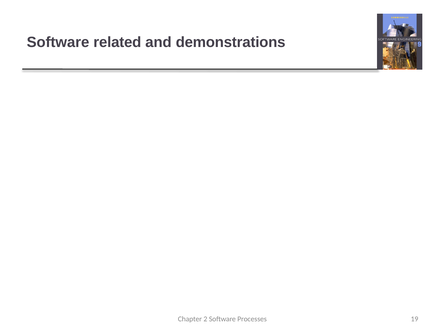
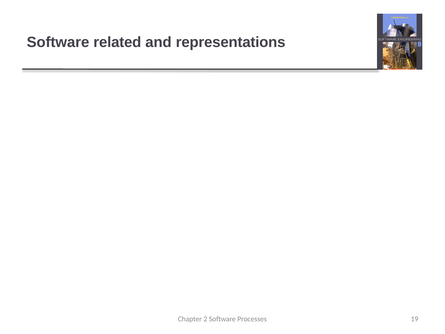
demonstrations: demonstrations -> representations (231, 42)
